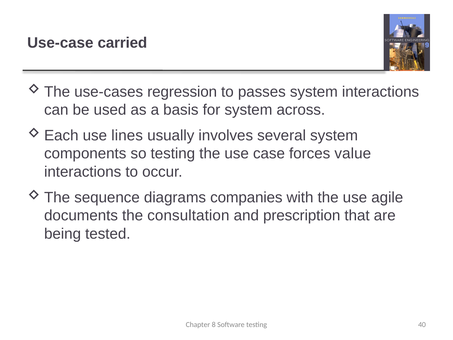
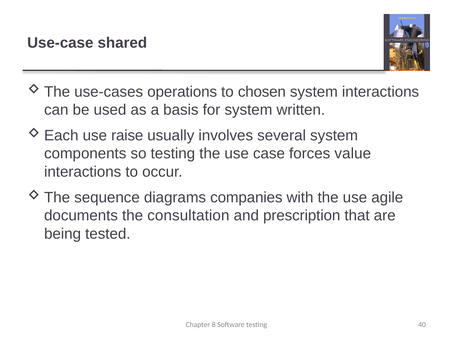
carried: carried -> shared (122, 43)
regression: regression -> operations (182, 92)
passes: passes -> chosen (262, 92)
across: across -> written (301, 110)
lines: lines -> raise (127, 135)
